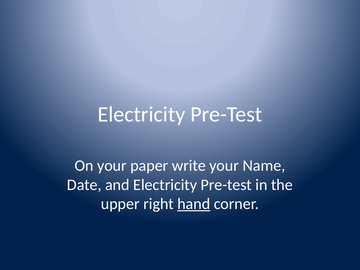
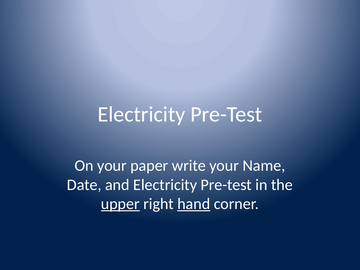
upper underline: none -> present (120, 204)
